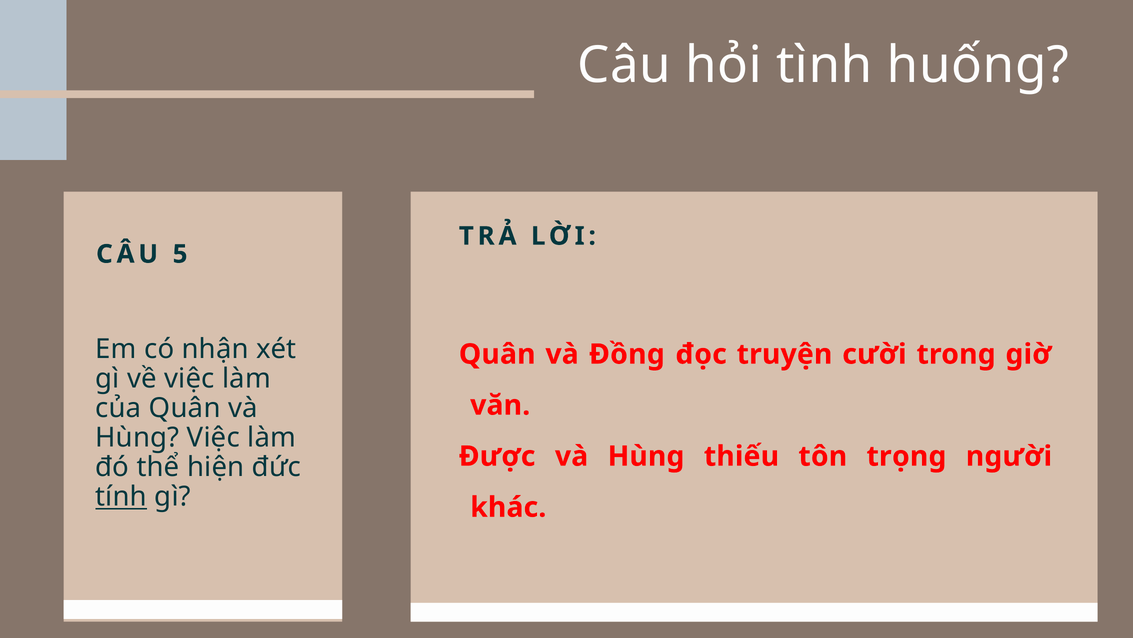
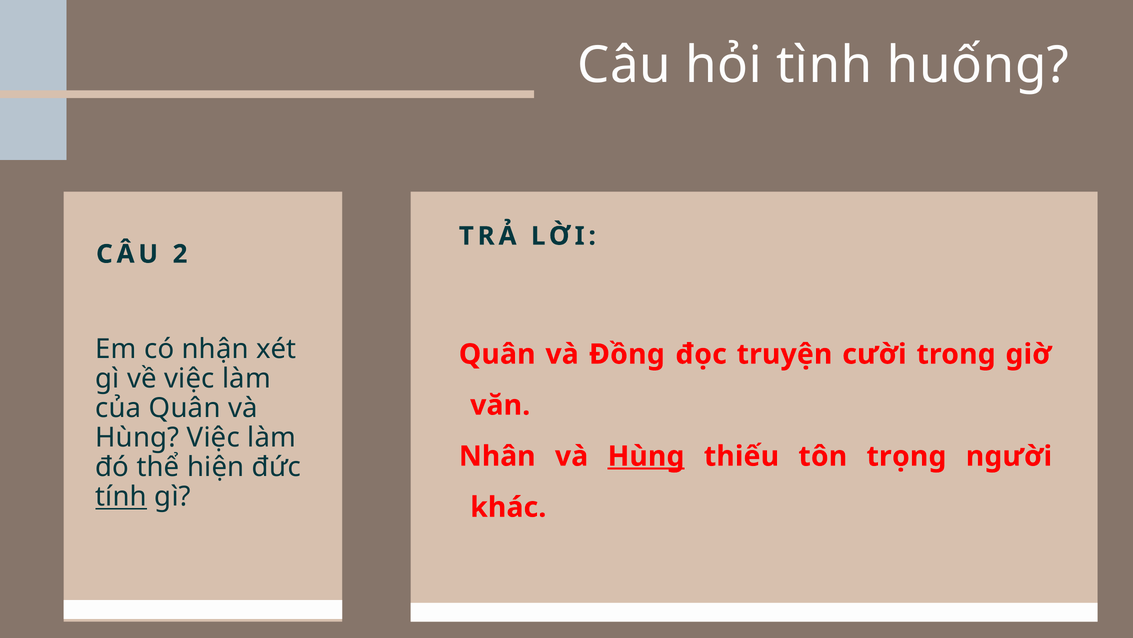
5: 5 -> 2 (180, 254)
Được: Được -> Nhân (497, 456)
Hùng underline: none -> present (646, 456)
